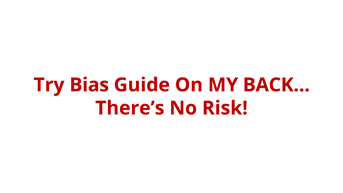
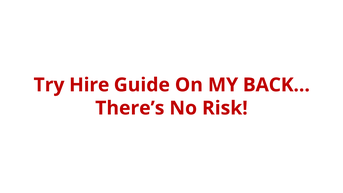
Bias: Bias -> Hire (89, 85)
